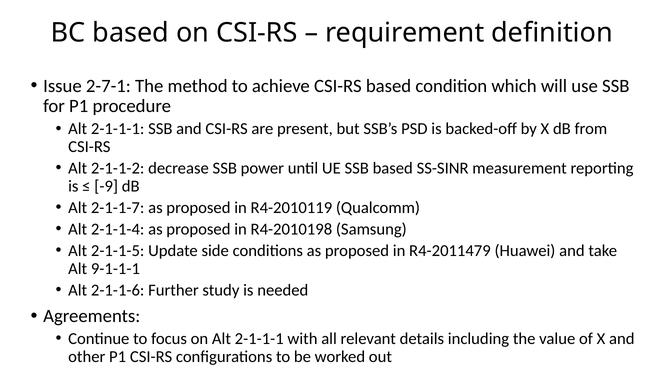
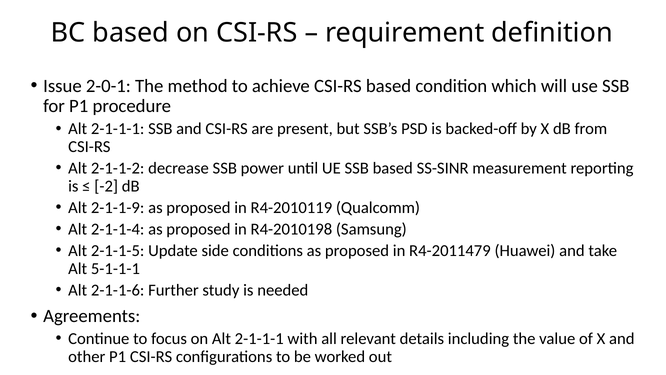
2-7-1: 2-7-1 -> 2-0-1 (108, 86)
-9: -9 -> -2 (106, 186)
2-1-1-7: 2-1-1-7 -> 2-1-1-9 (118, 207)
9-1-1-1: 9-1-1-1 -> 5-1-1-1 (115, 268)
